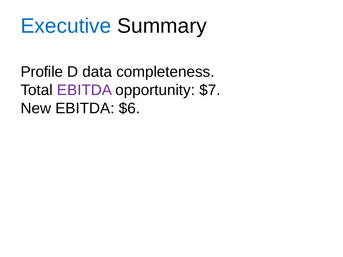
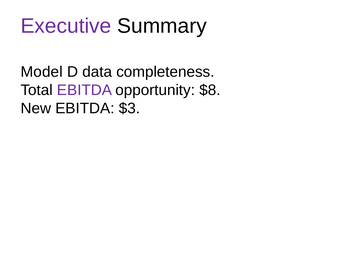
Executive colour: blue -> purple (66, 26)
Profile: Profile -> Model (42, 72)
$7: $7 -> $8 (210, 90)
$6: $6 -> $3 (129, 109)
